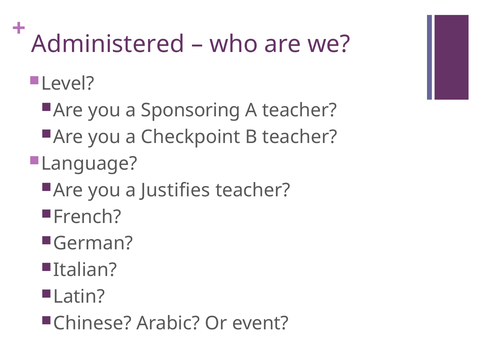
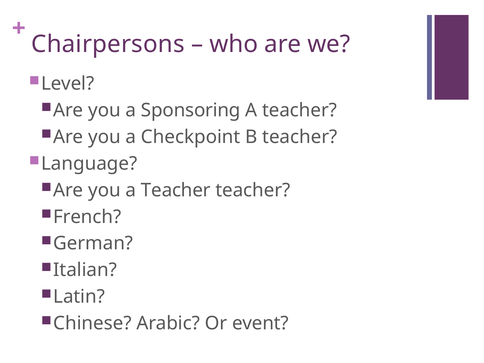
Administered: Administered -> Chairpersons (108, 44)
you a Justifies: Justifies -> Teacher (176, 190)
